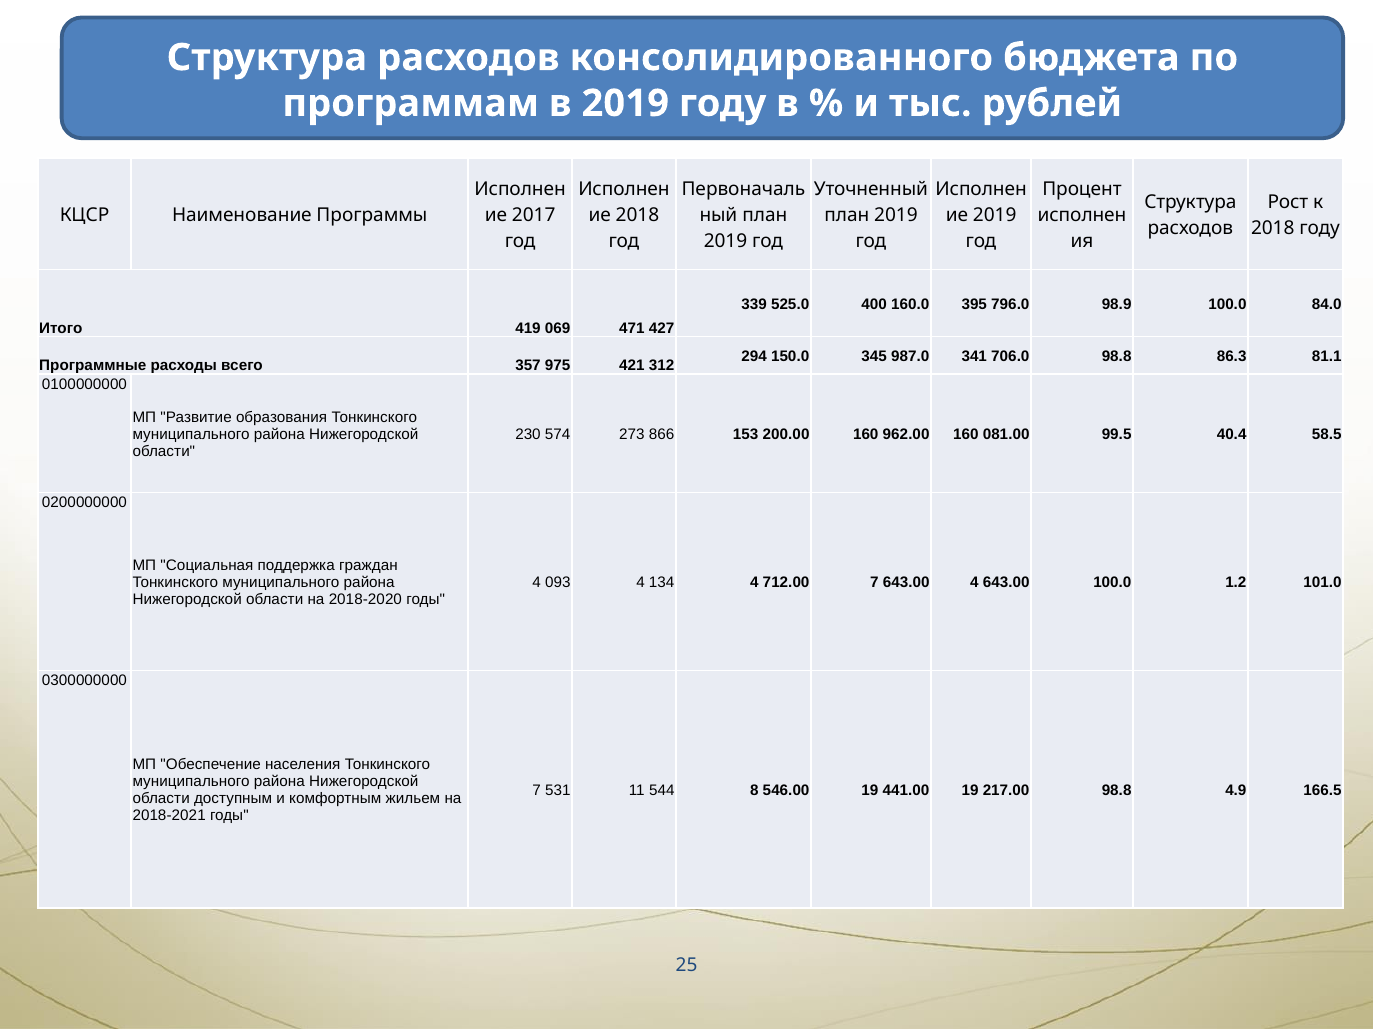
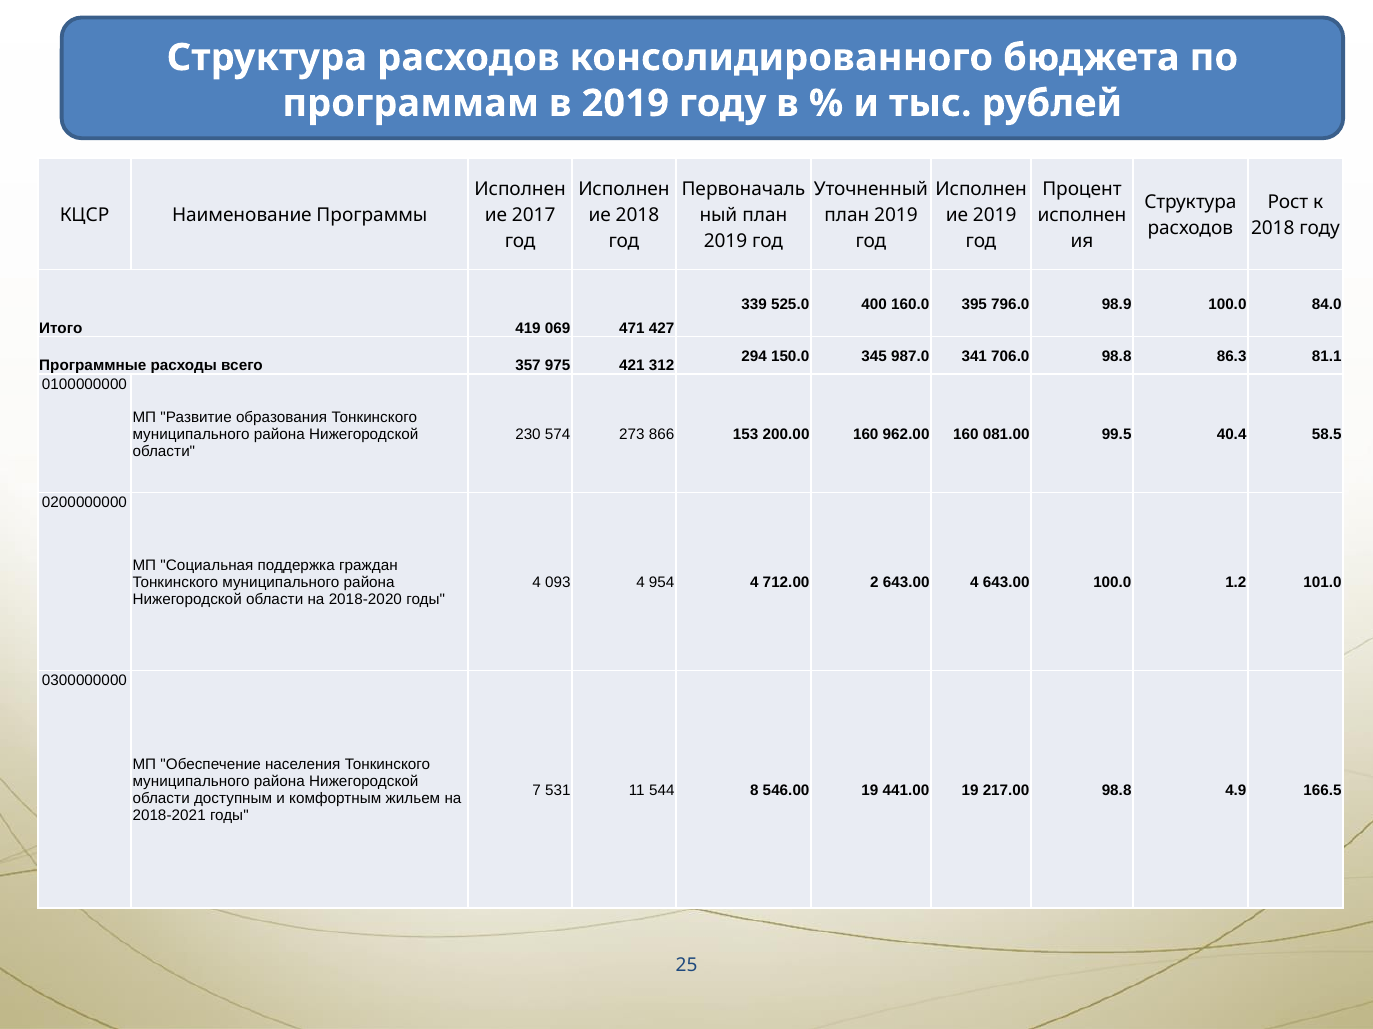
134: 134 -> 954 (662, 583)
712.00 7: 7 -> 2 (874, 583)
